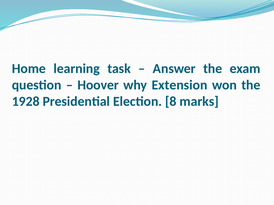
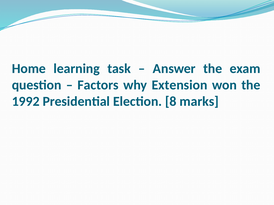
Hoover: Hoover -> Factors (98, 85)
1928: 1928 -> 1992 (26, 102)
